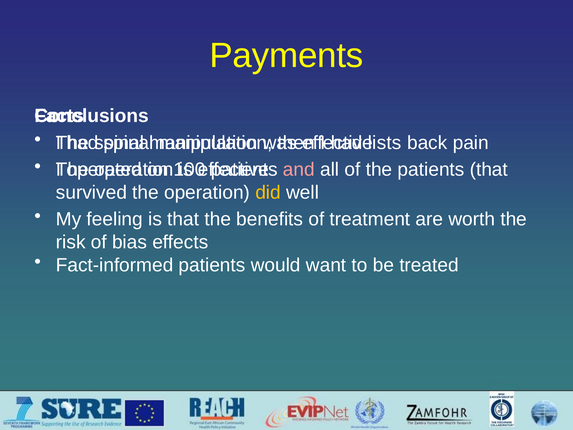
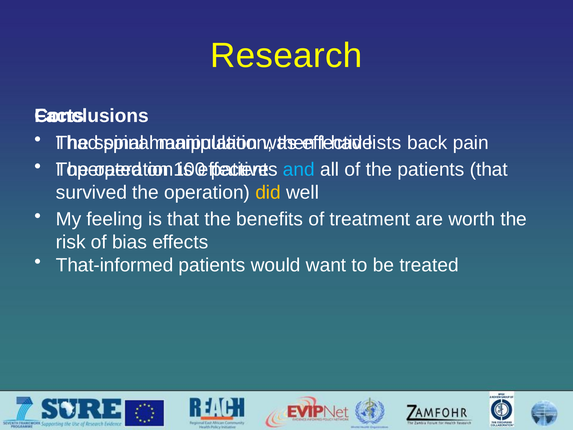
Payments: Payments -> Research (286, 55)
and colour: pink -> light blue (299, 169)
Fact-informed: Fact-informed -> That-informed (115, 265)
